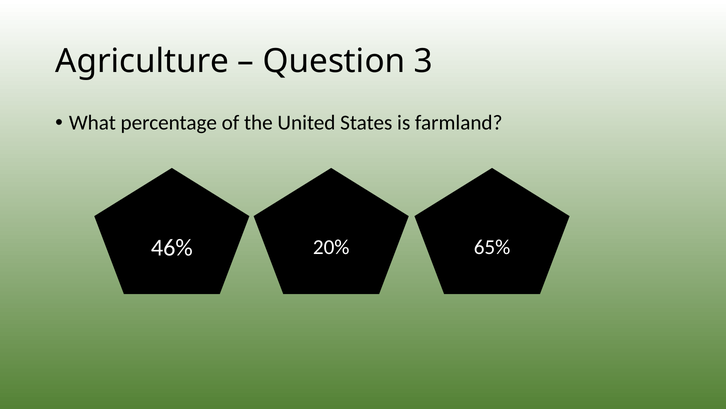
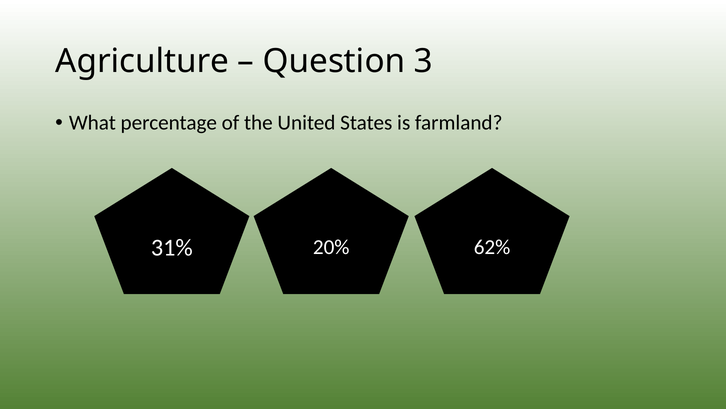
46%: 46% -> 31% (172, 247)
65%: 65% -> 62% (492, 247)
